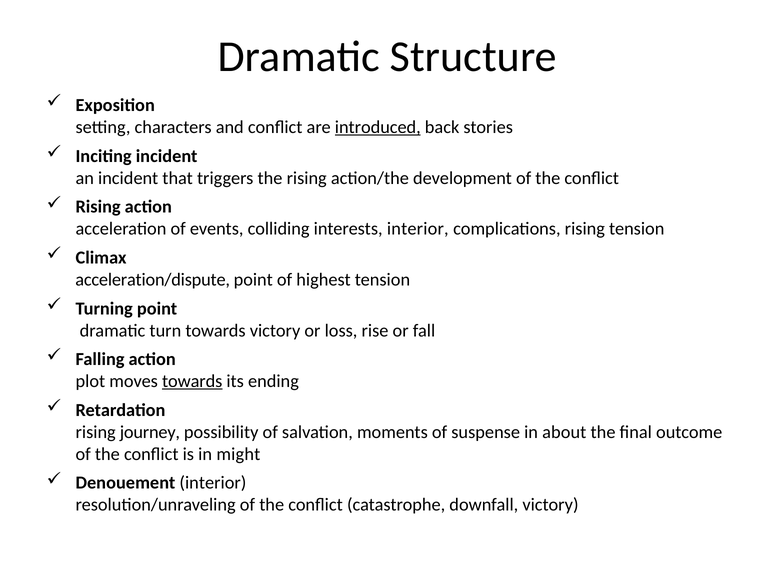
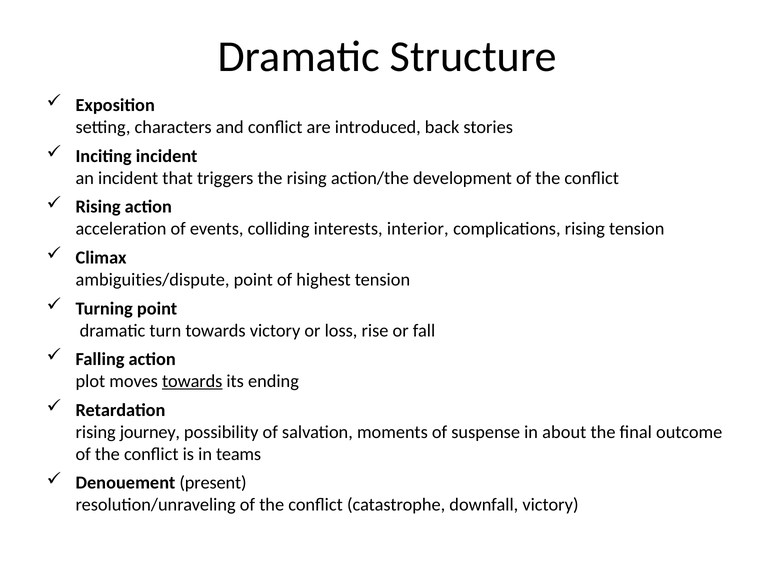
introduced underline: present -> none (378, 127)
acceleration/dispute: acceleration/dispute -> ambiguities/dispute (153, 280)
might: might -> teams (239, 454)
Denouement interior: interior -> present (213, 483)
